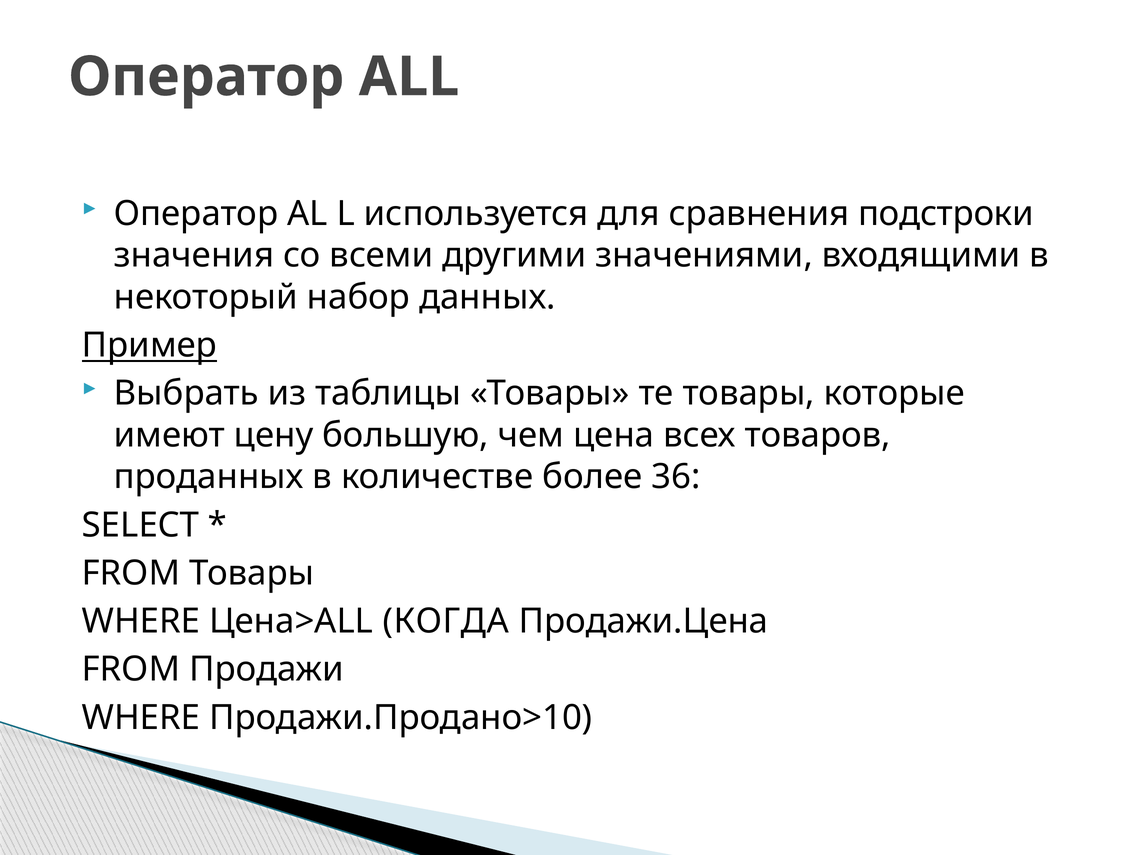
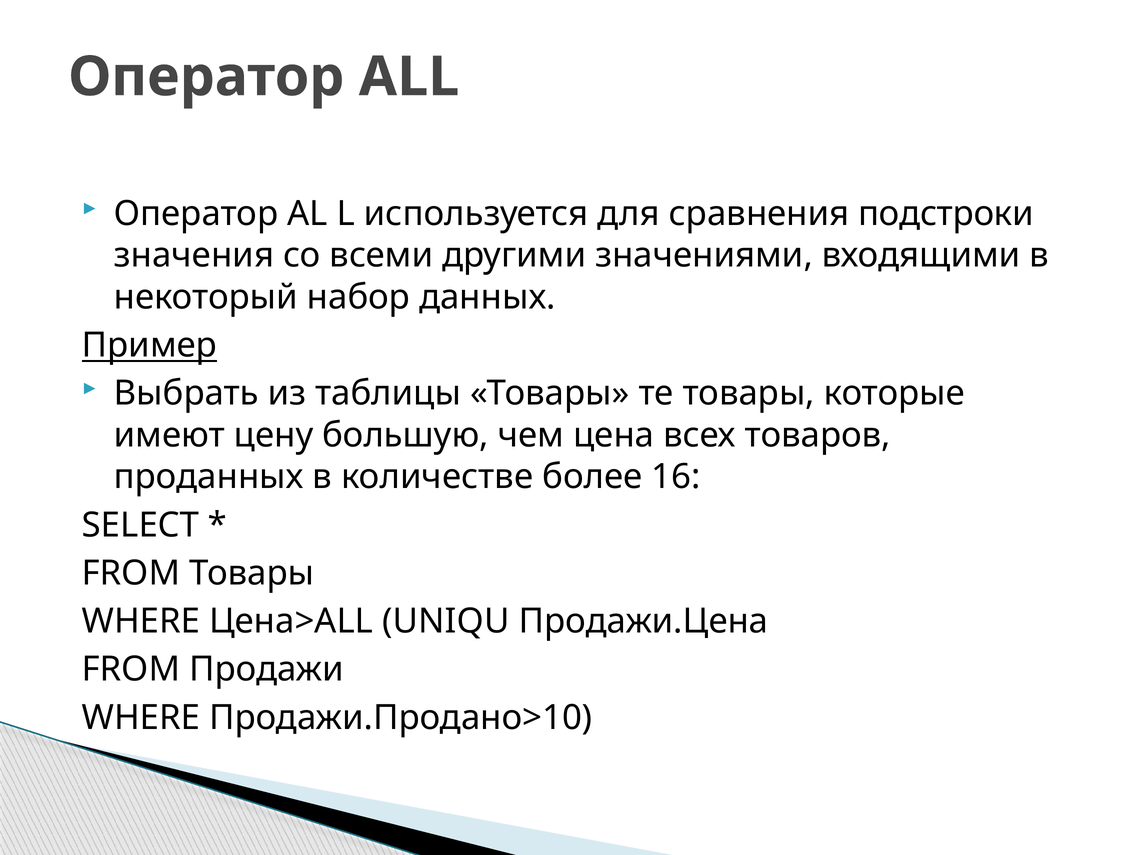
36: 36 -> 16 (676, 477)
КОГДА: КОГДА -> UNIQU (446, 621)
